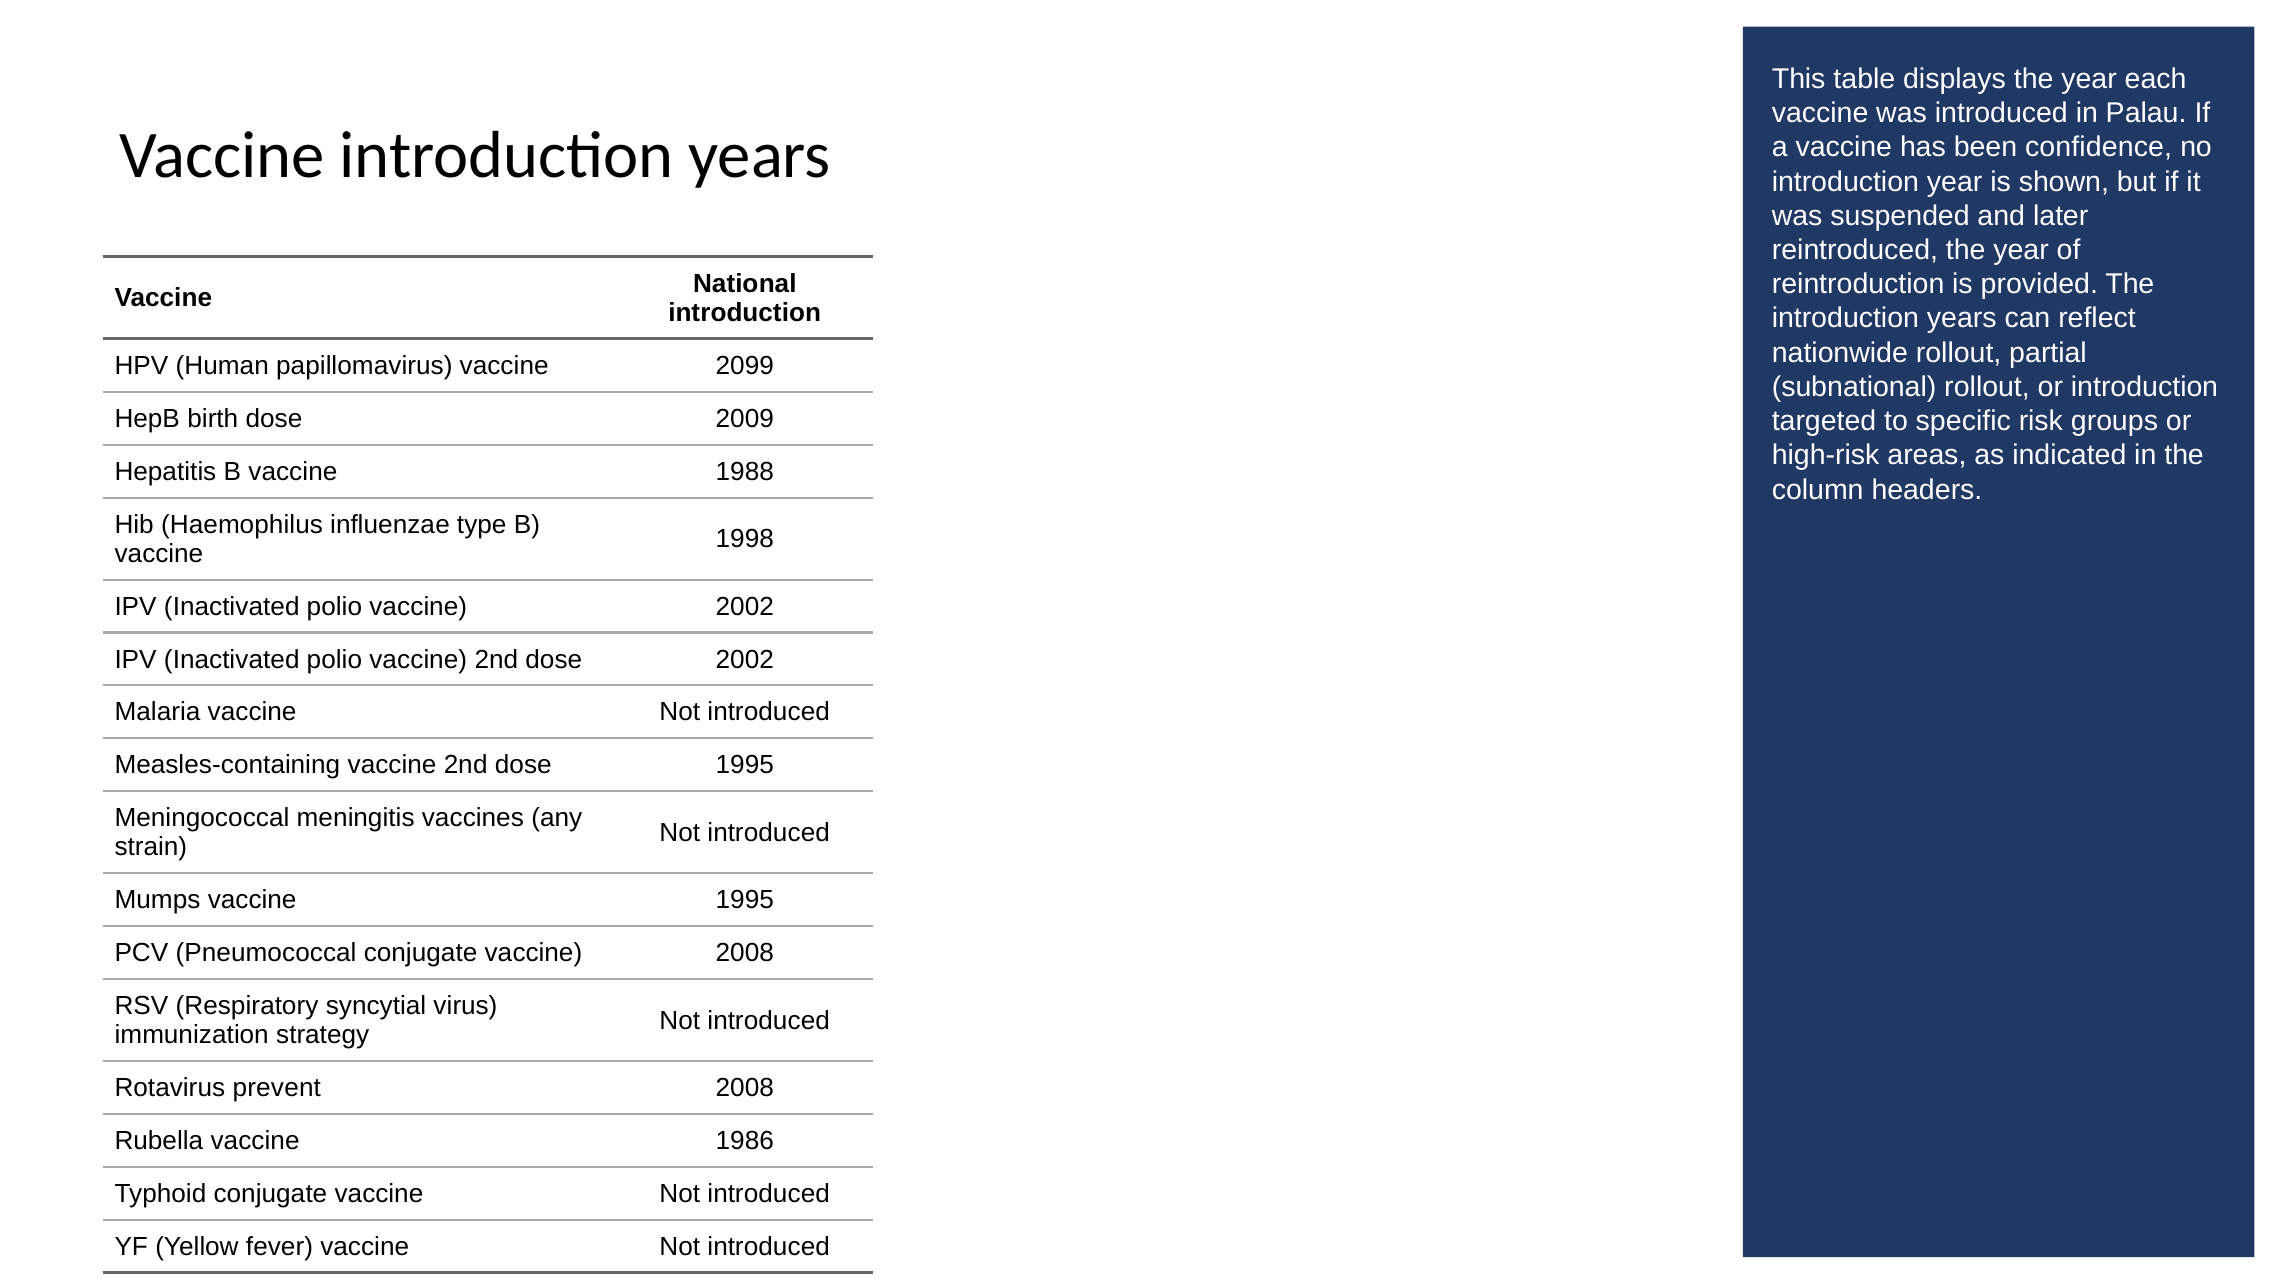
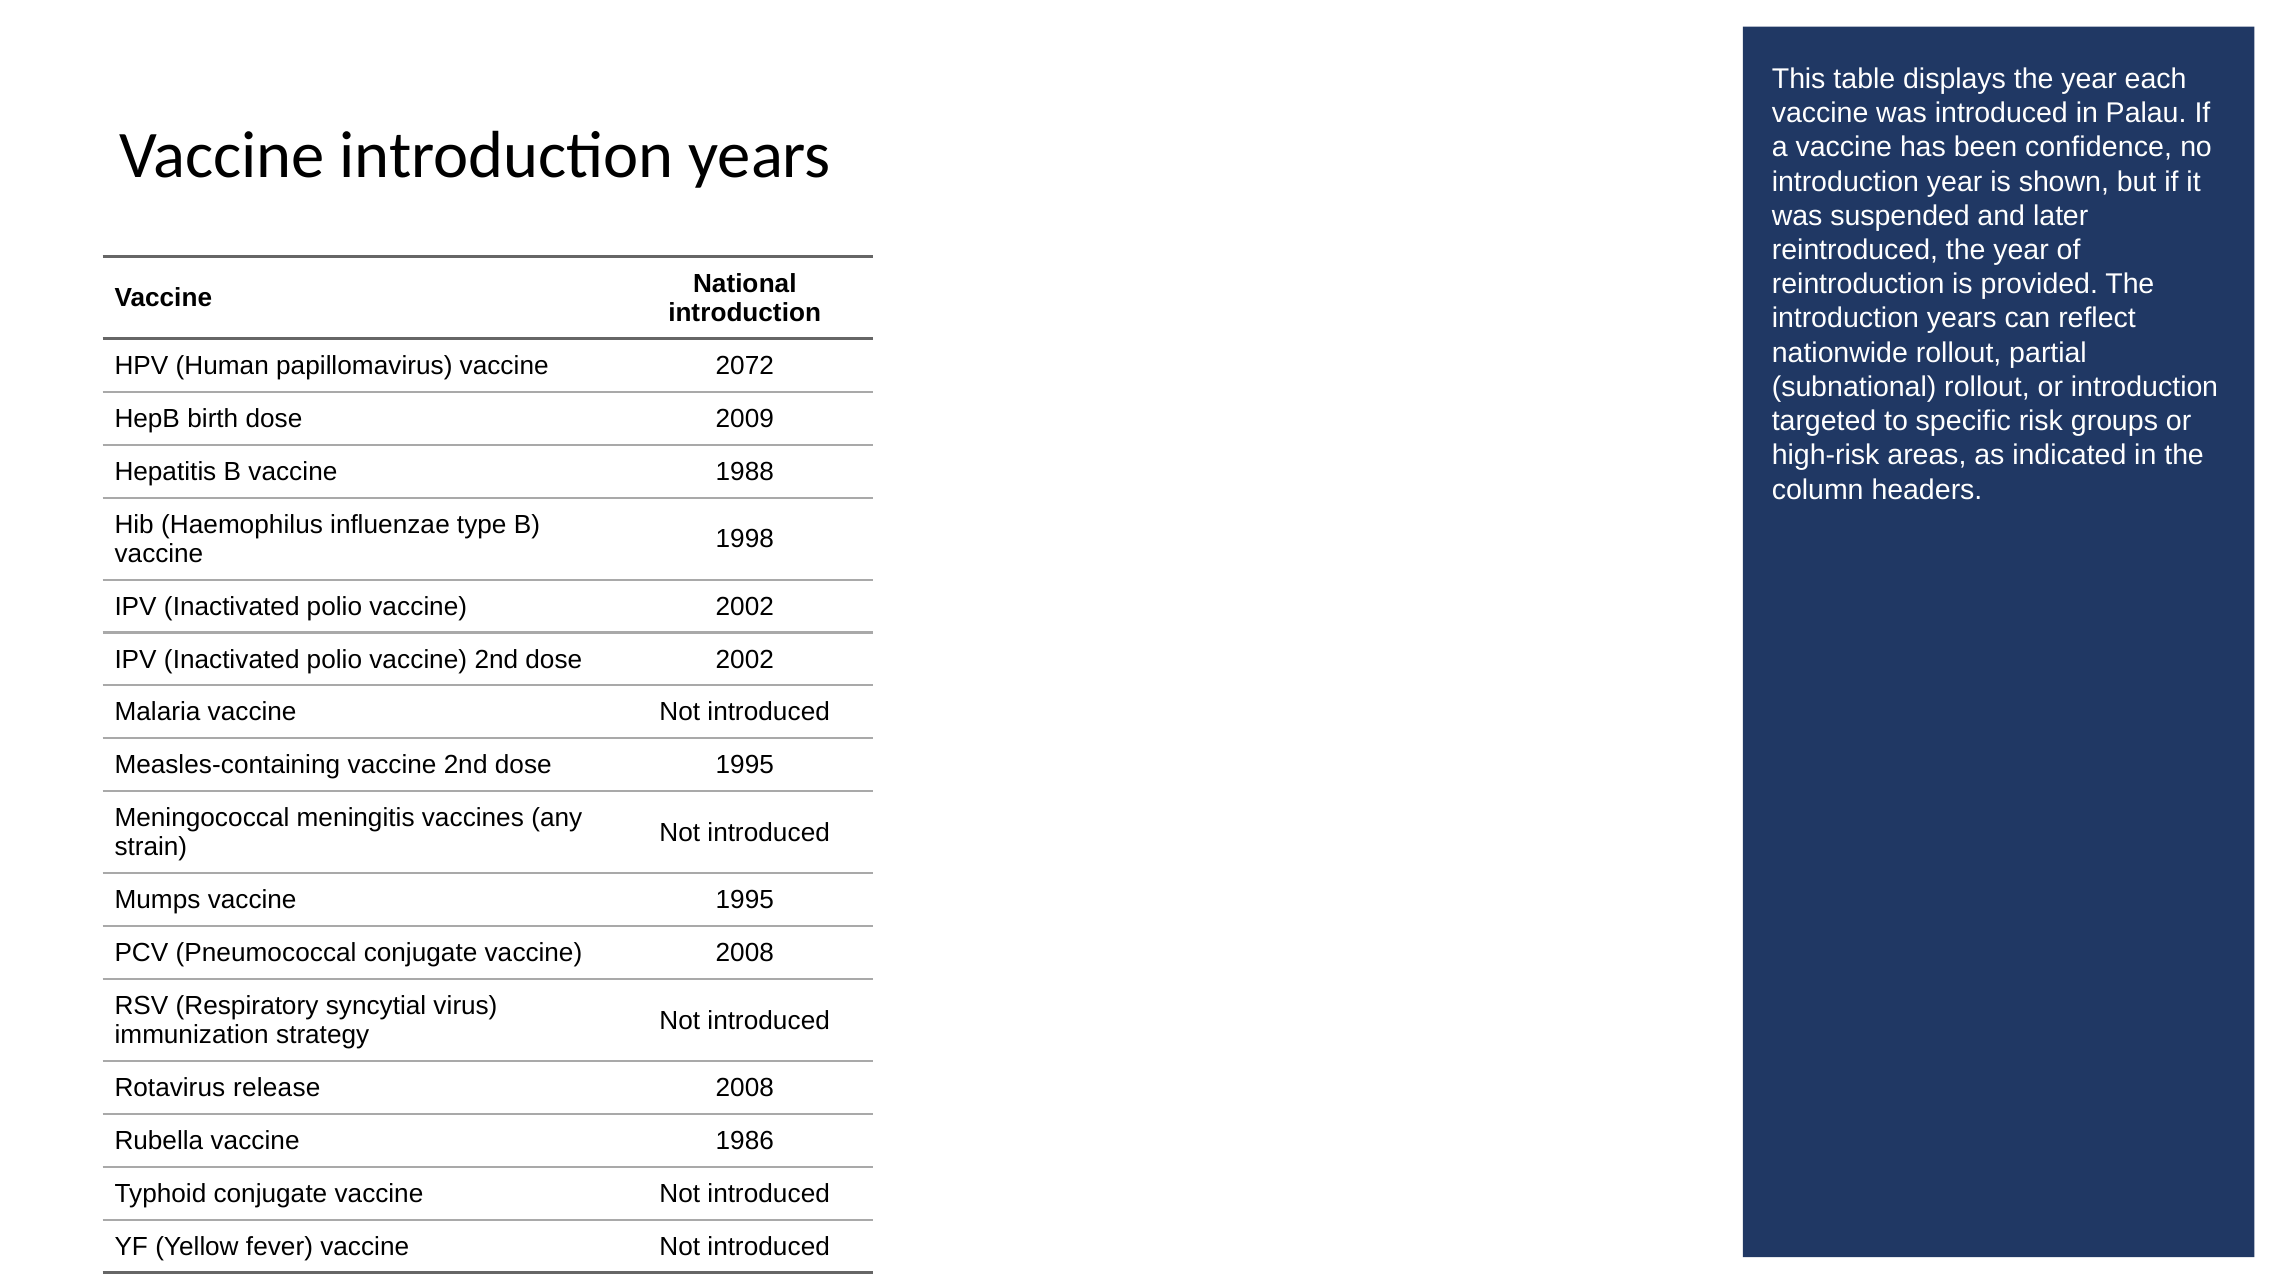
2099: 2099 -> 2072 (745, 366)
prevent: prevent -> release (277, 1088)
